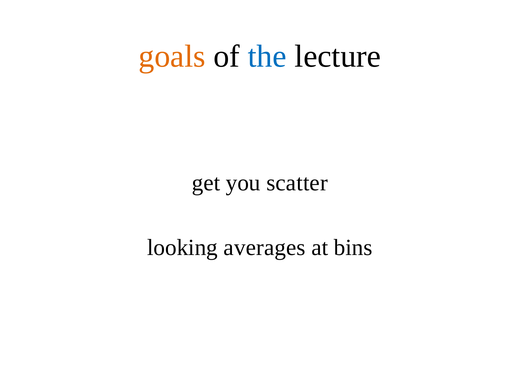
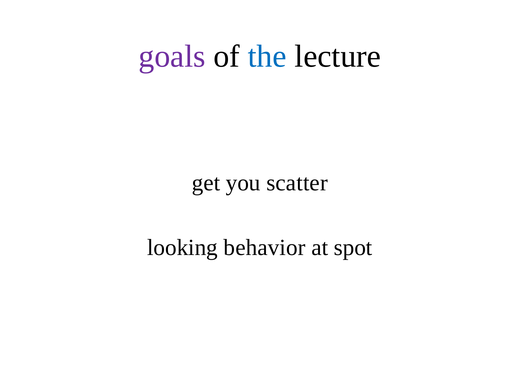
goals colour: orange -> purple (172, 56)
averages: averages -> behavior (265, 247)
bins: bins -> spot (353, 247)
